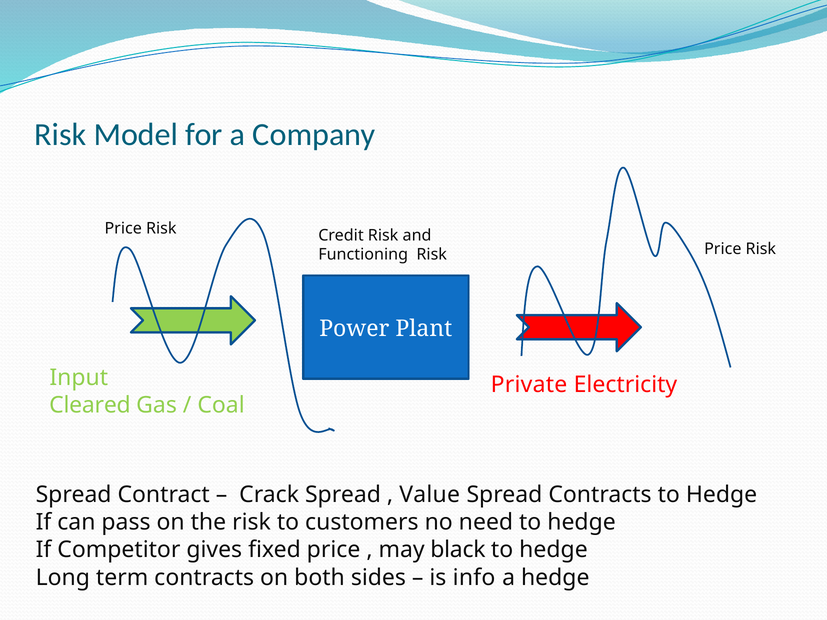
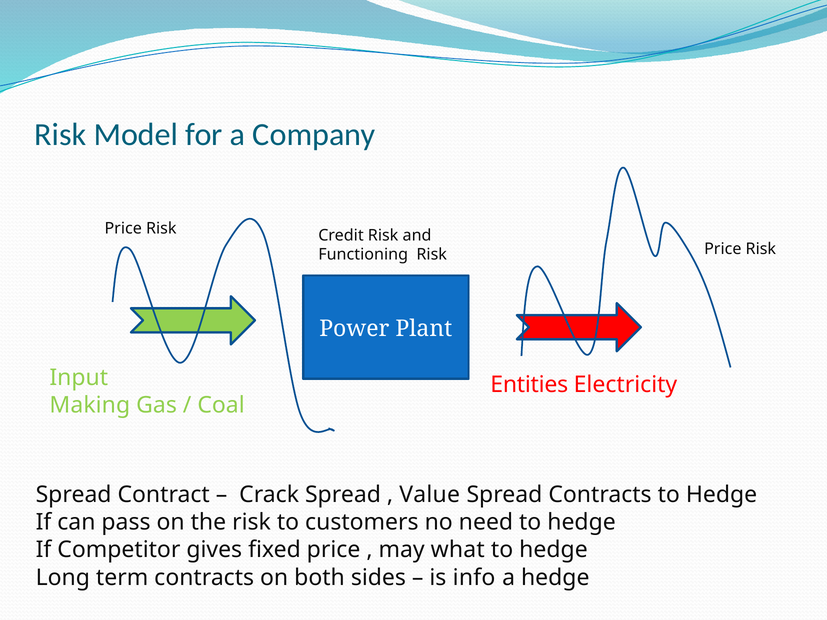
Private: Private -> Entities (529, 385)
Cleared: Cleared -> Making (90, 405)
black: black -> what (458, 550)
